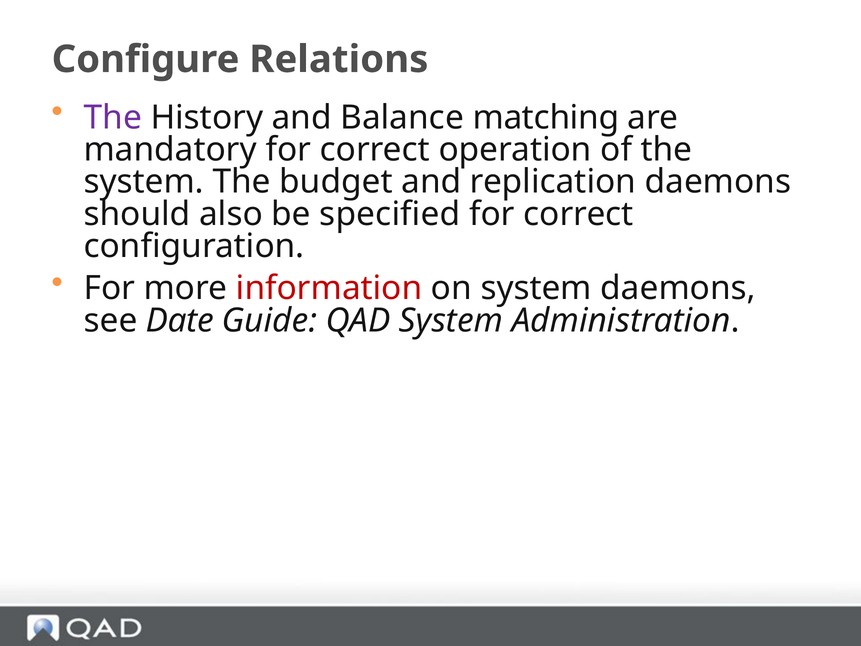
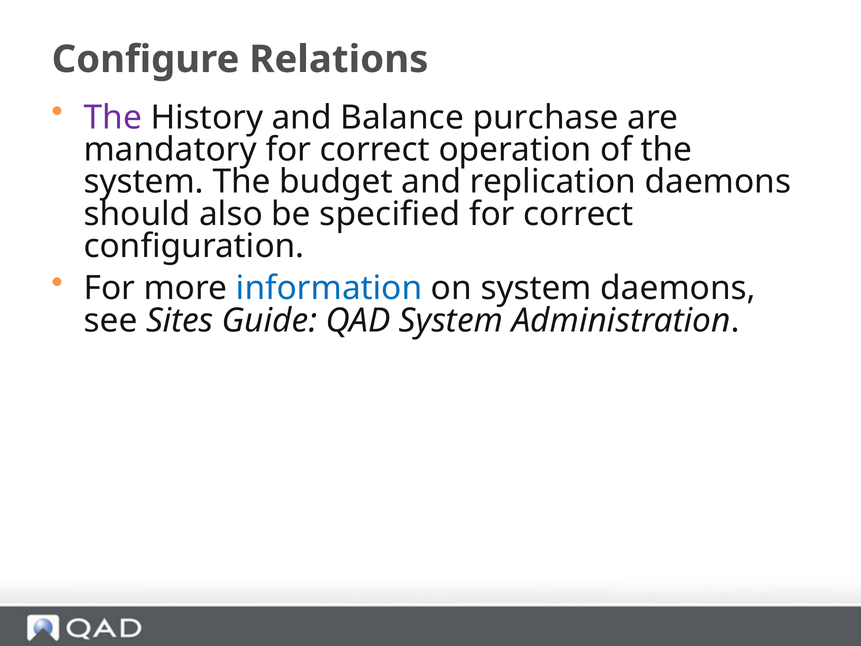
matching: matching -> purchase (546, 117)
information colour: red -> blue (329, 288)
Date: Date -> Sites (180, 320)
